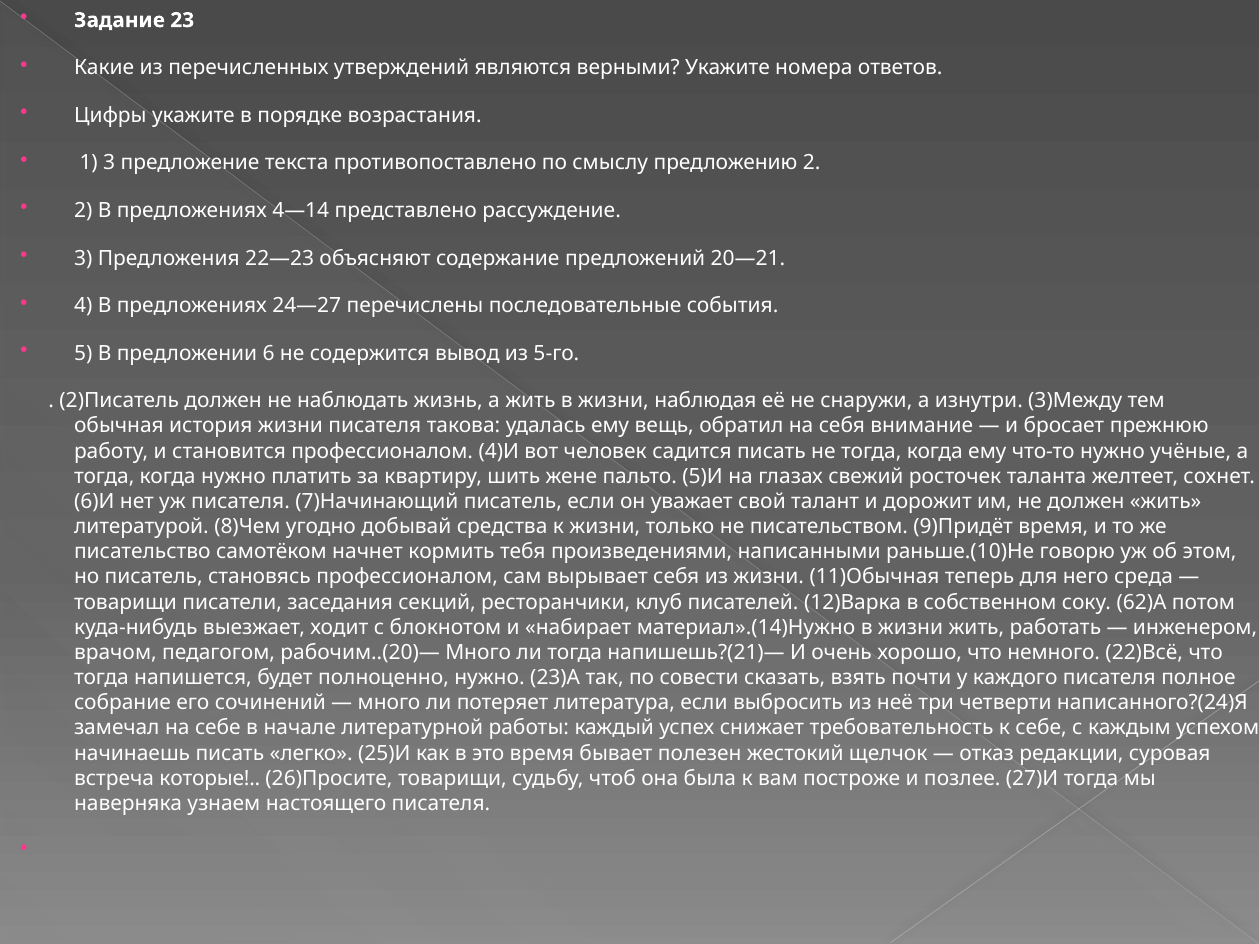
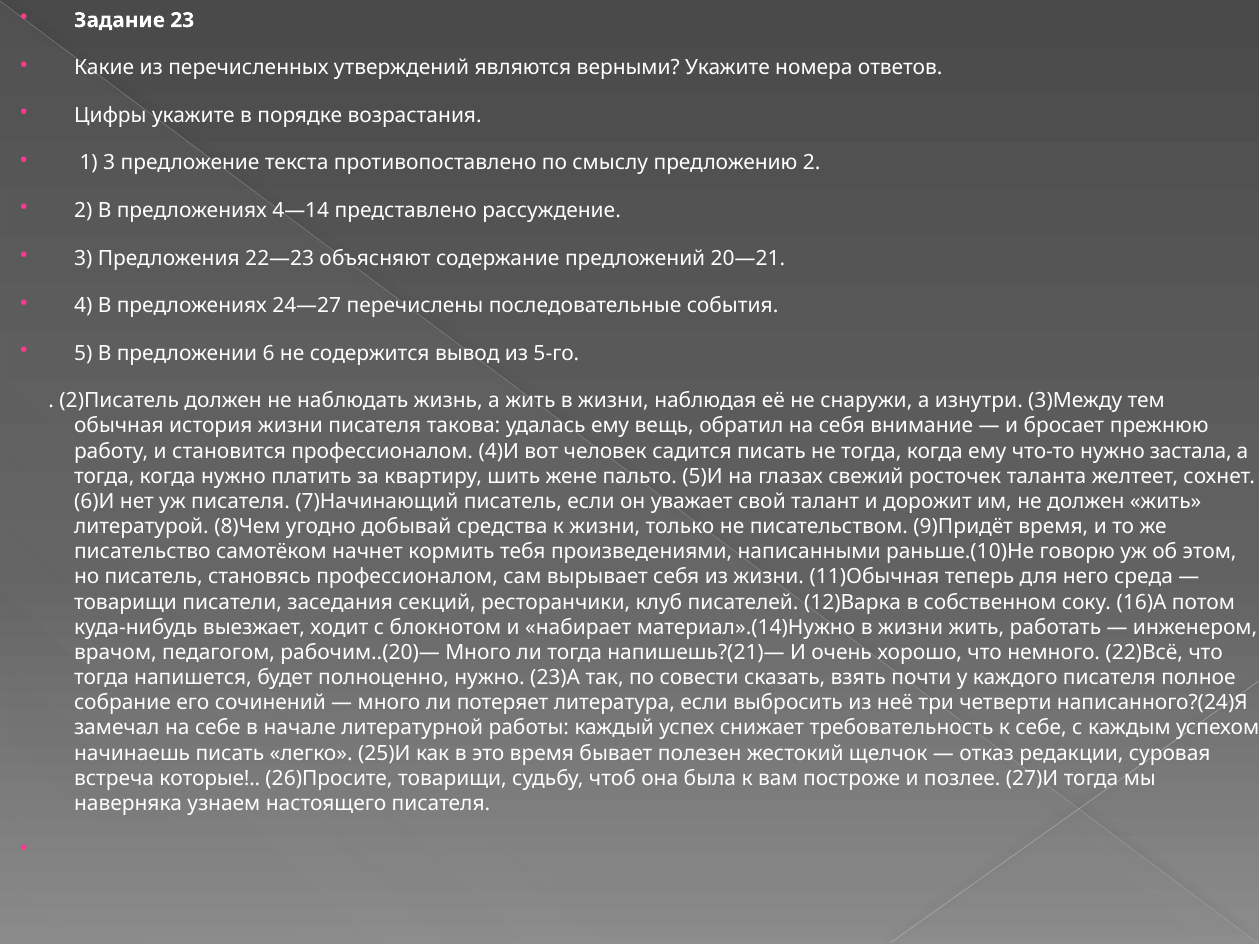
учёные: учёные -> застала (1191, 451)
62)А: 62)А -> 16)А (1142, 602)
